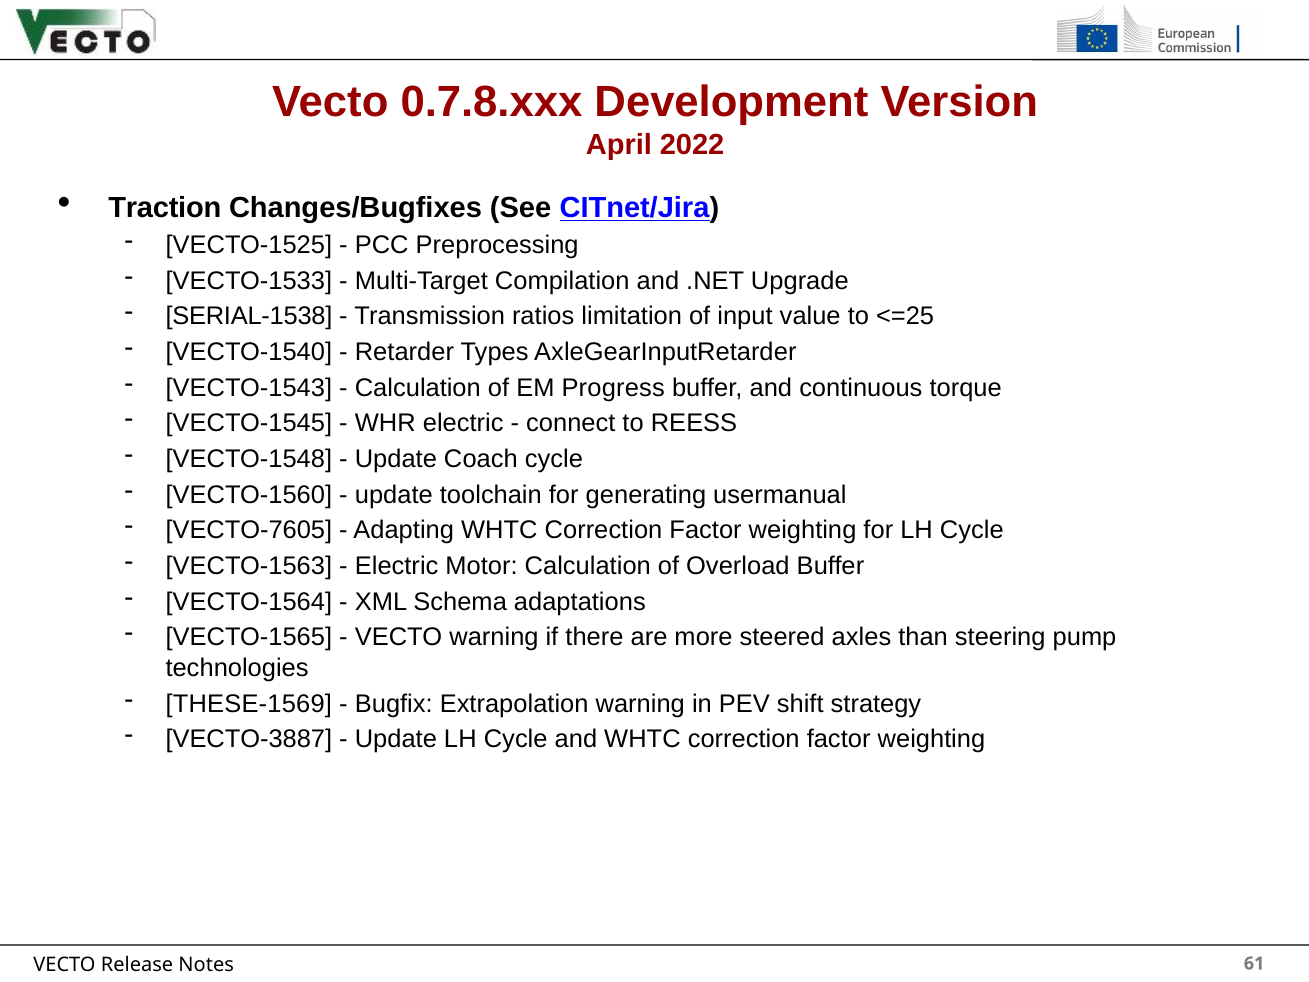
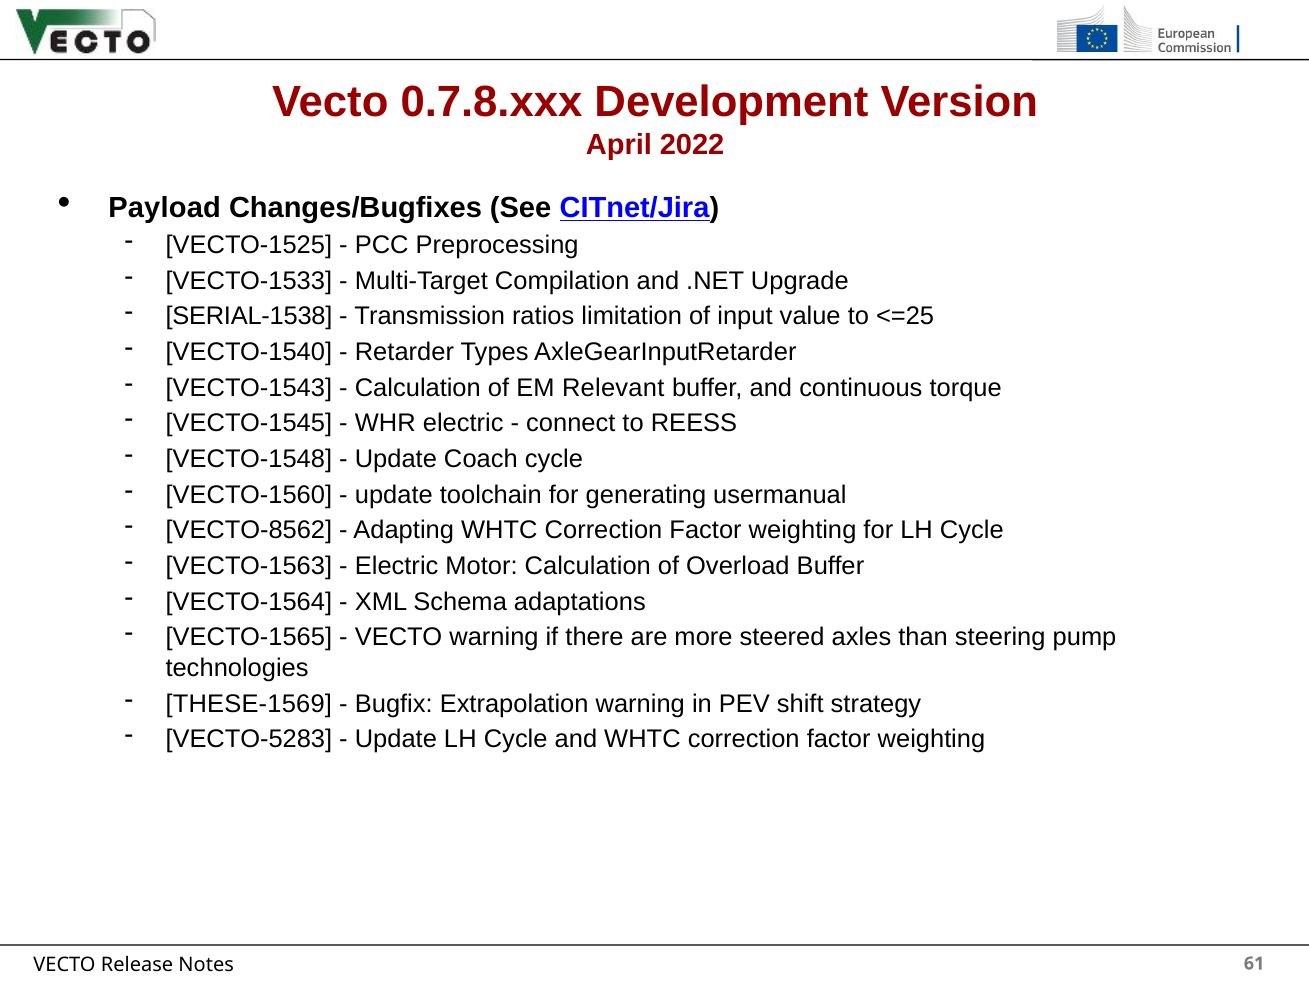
Traction: Traction -> Payload (165, 208)
Progress: Progress -> Relevant (613, 388)
VECTO-7605: VECTO-7605 -> VECTO-8562 (249, 530)
VECTO-3887: VECTO-3887 -> VECTO-5283 (249, 739)
